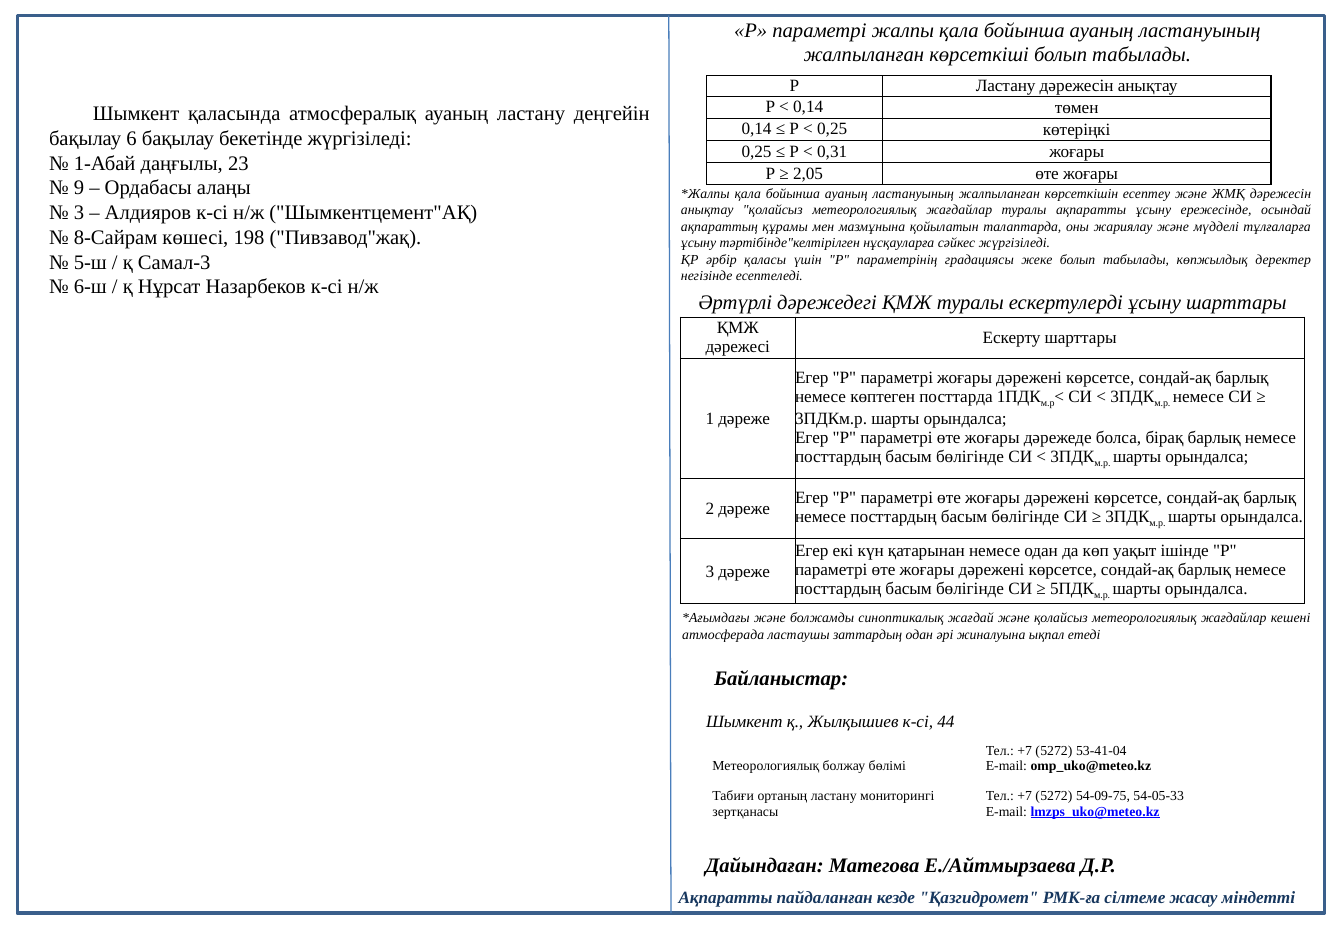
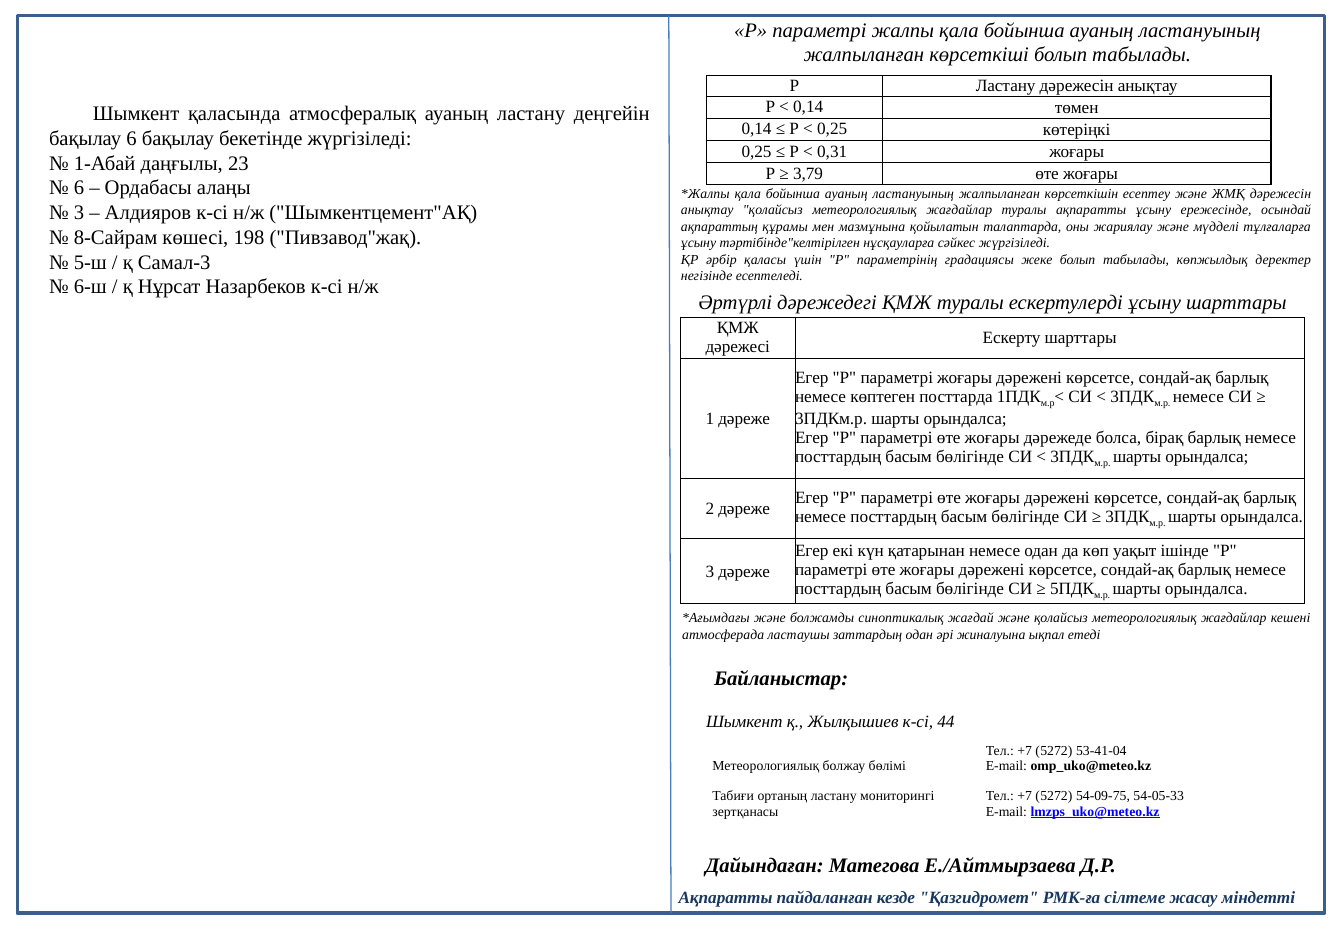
2,05: 2,05 -> 3,79 (808, 174)
9: 9 -> 6 (79, 188)
